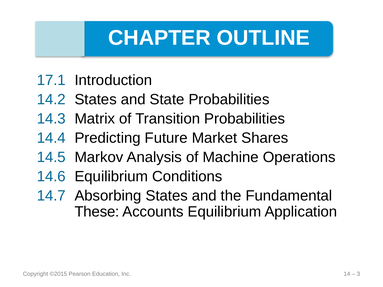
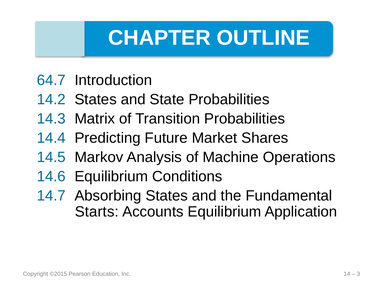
17.1: 17.1 -> 64.7 (51, 80)
These: These -> Starts (97, 212)
